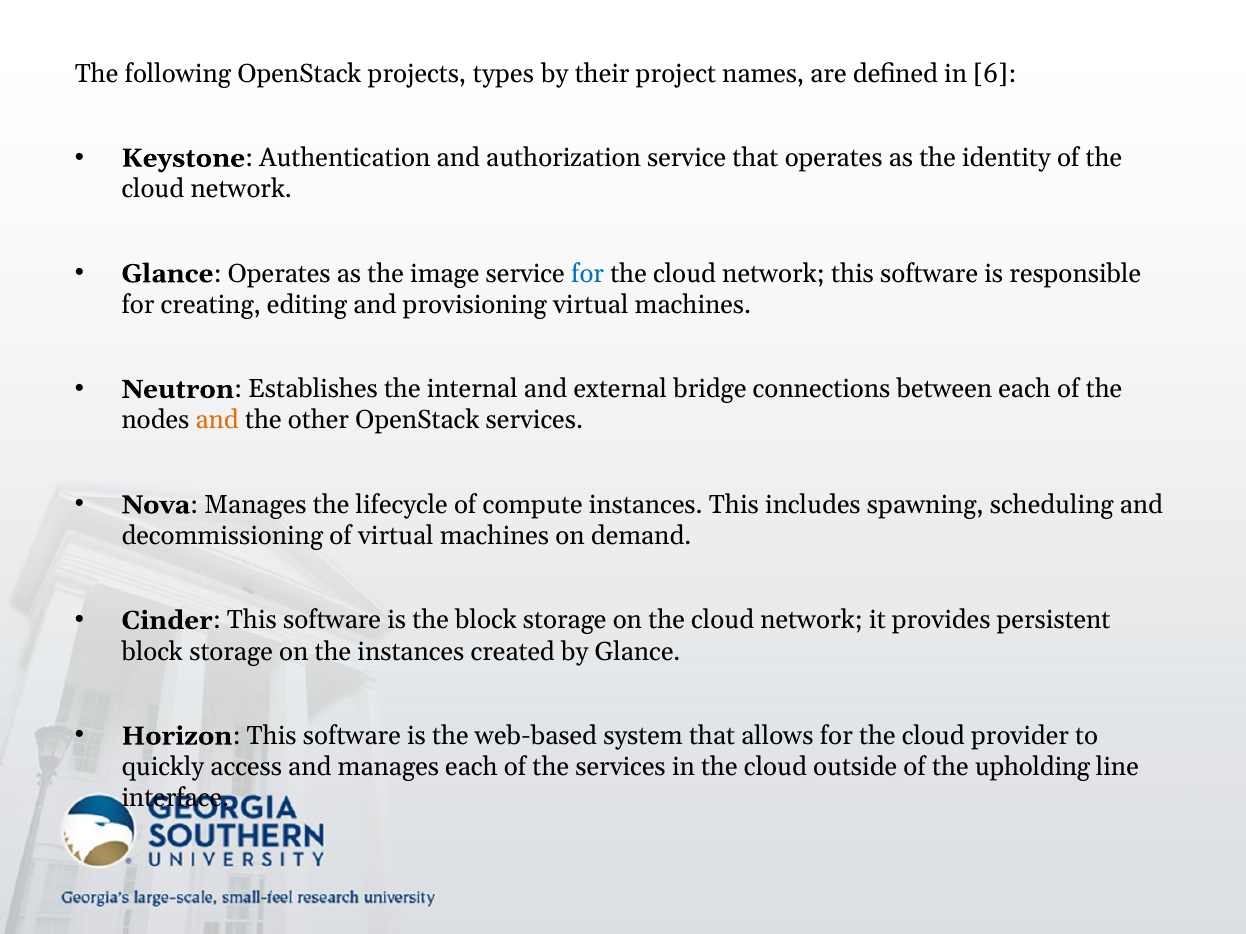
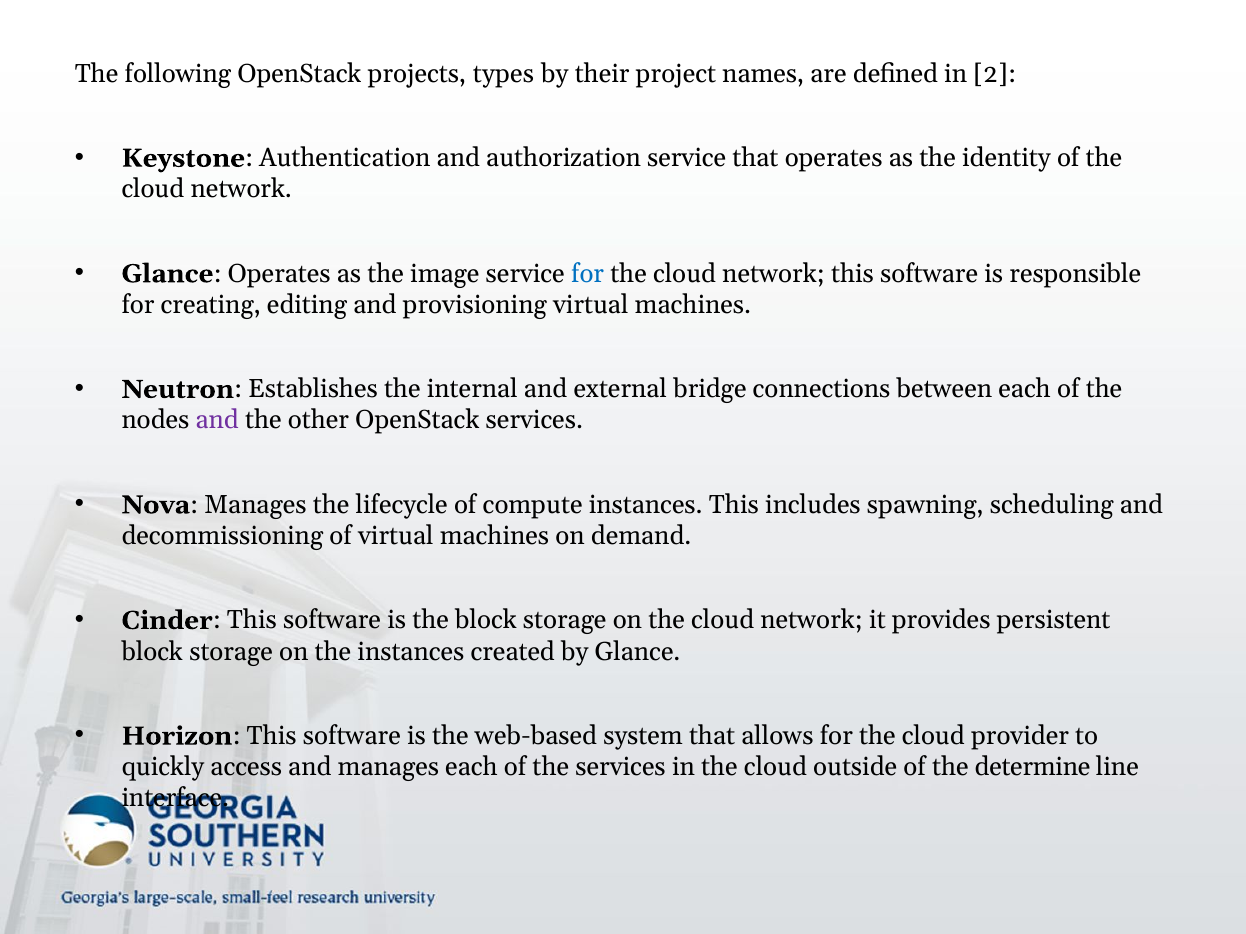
6: 6 -> 2 (995, 74)
and colour: orange -> purple (217, 421)
upholding: upholding -> determine (1032, 767)
